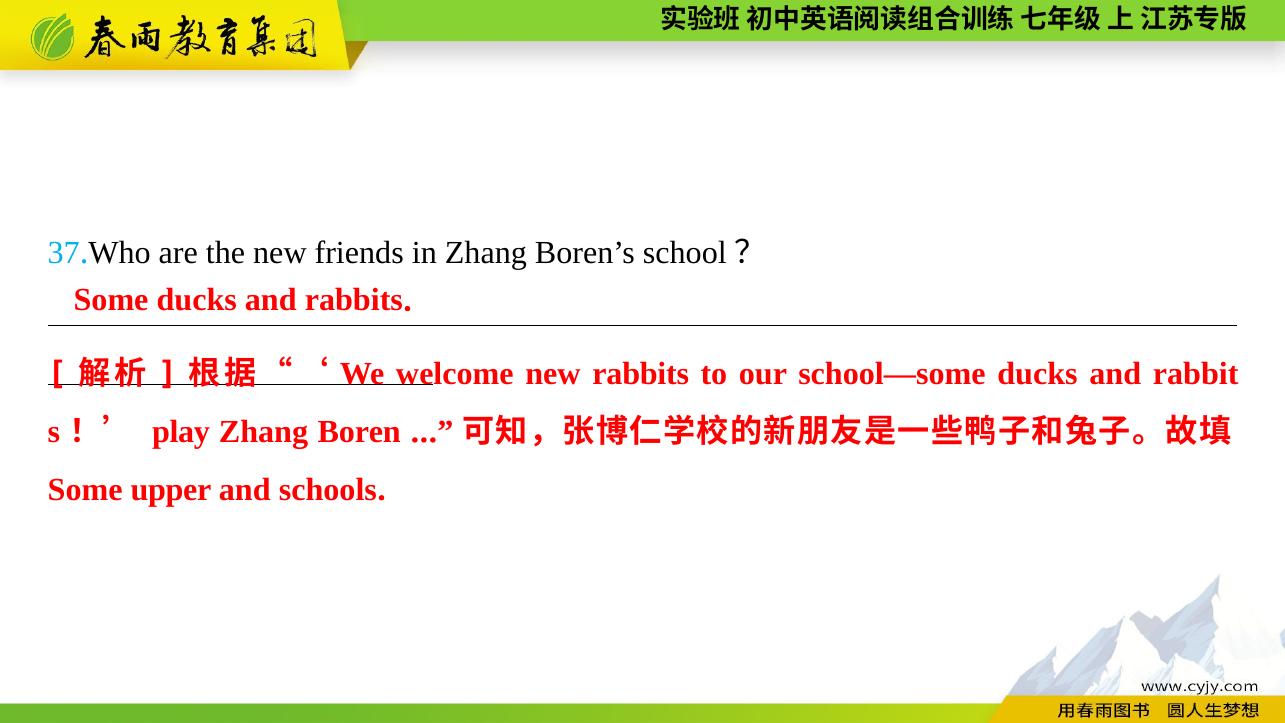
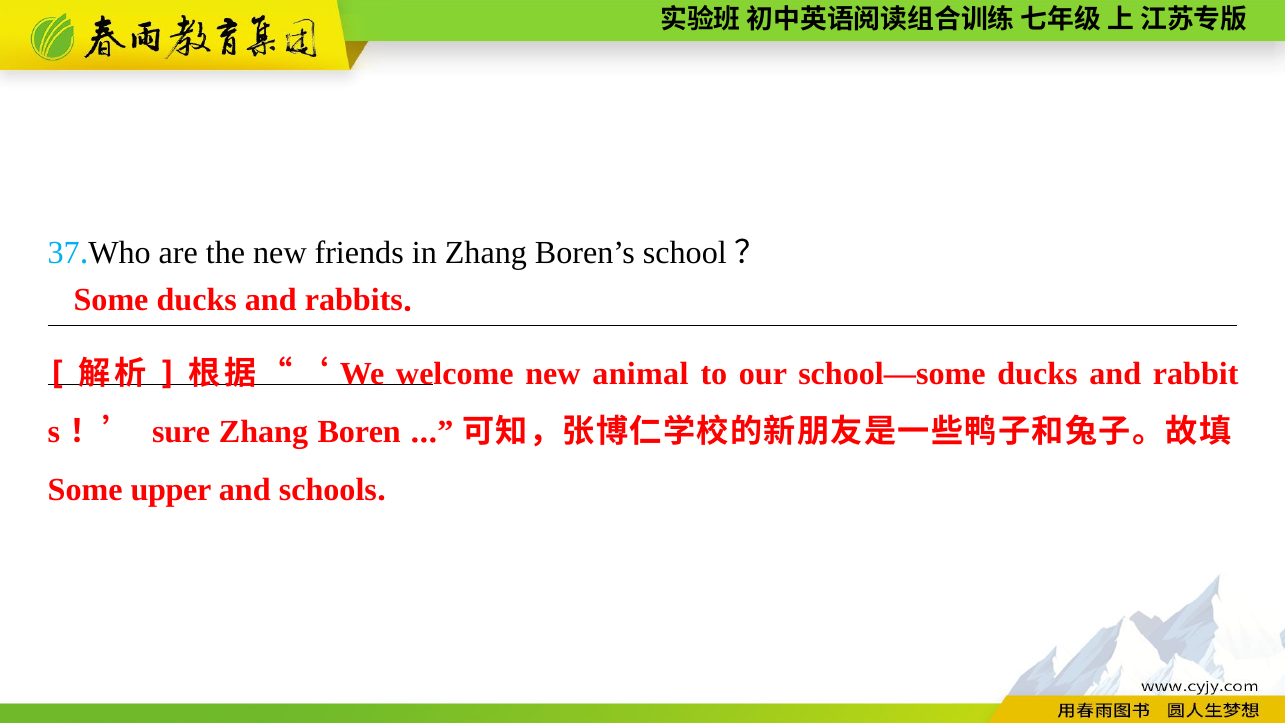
new rabbits: rabbits -> animal (640, 374)
play: play -> sure (181, 432)
